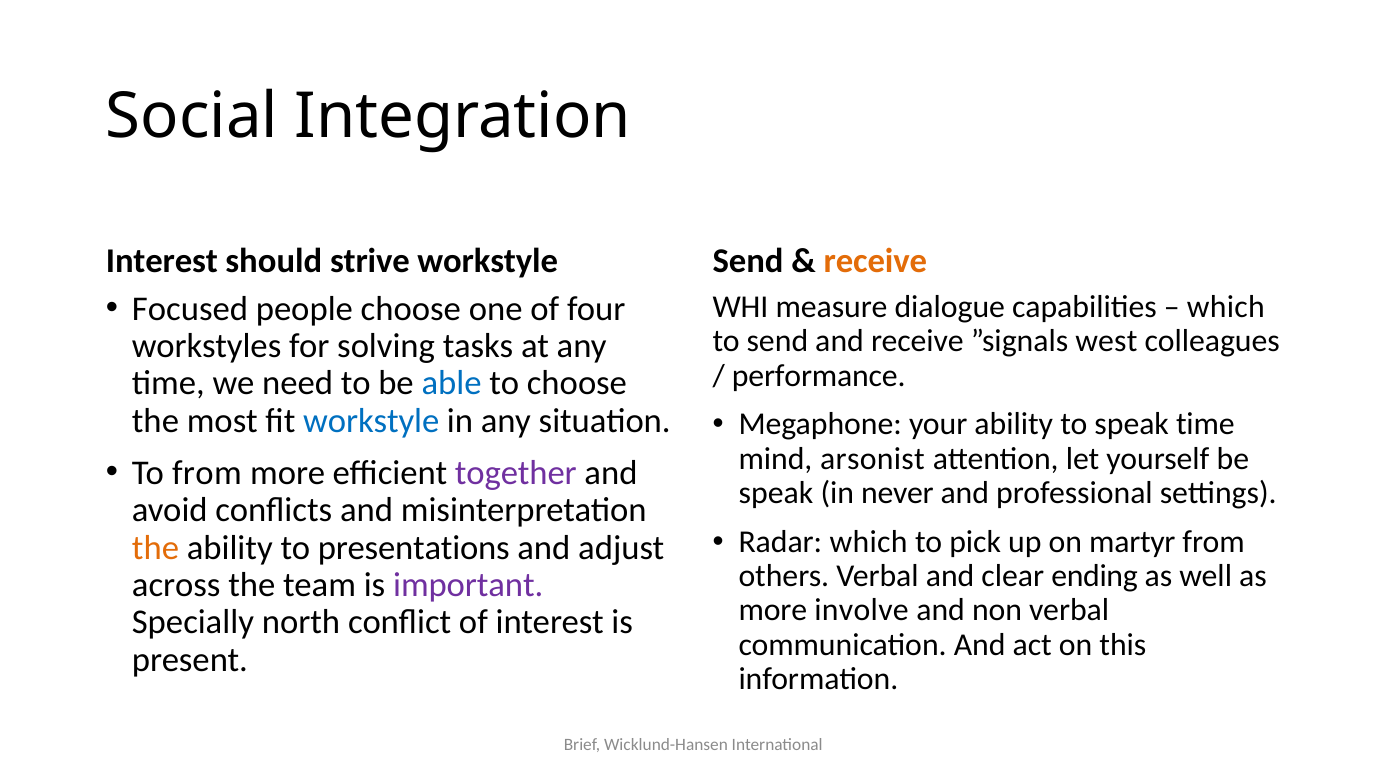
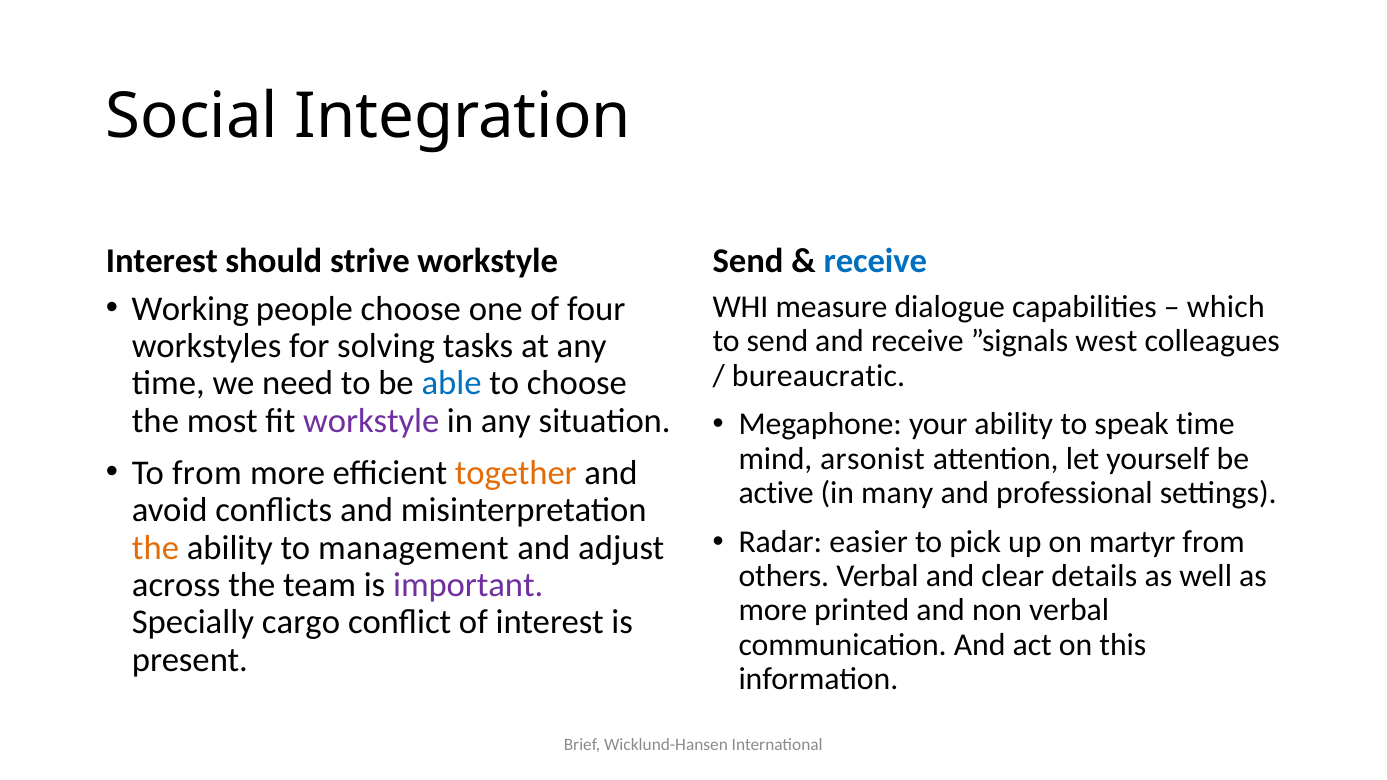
receive colour: orange -> blue (875, 261)
Focused: Focused -> Working (190, 309)
performance: performance -> bureaucratic (819, 376)
workstyle colour: blue -> purple (371, 421)
together colour: purple -> orange (516, 473)
speak: speak -> active (776, 493)
never: never -> many (897, 493)
Radar which: which -> easier (869, 542)
presentations: presentations -> management (413, 548)
ending: ending -> details (1094, 576)
involve: involve -> printed (862, 611)
north: north -> cargo (301, 623)
